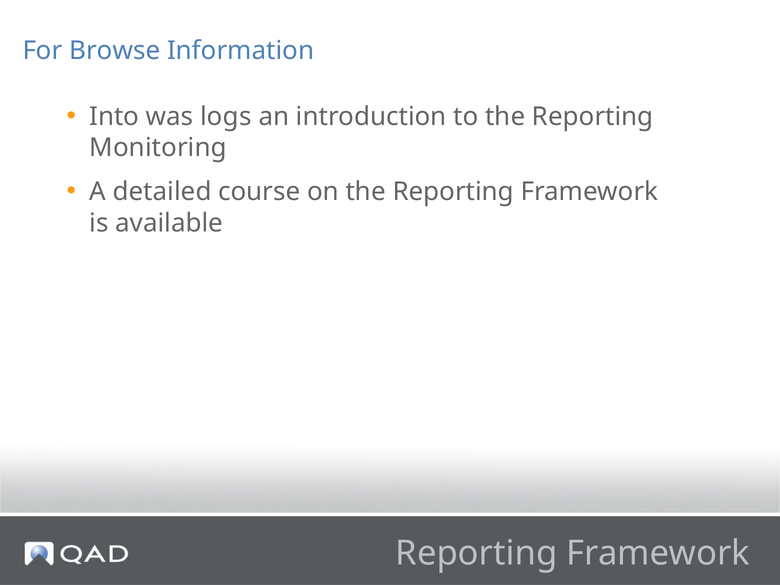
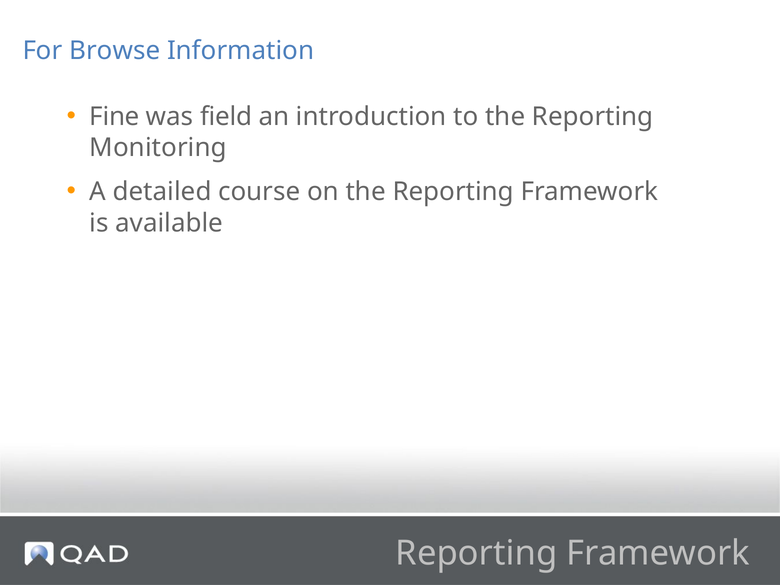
Into: Into -> Fine (114, 116)
logs: logs -> field (226, 116)
